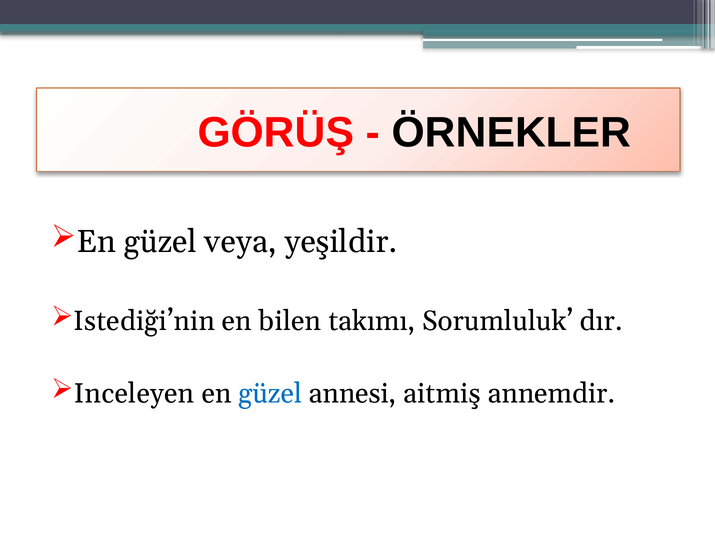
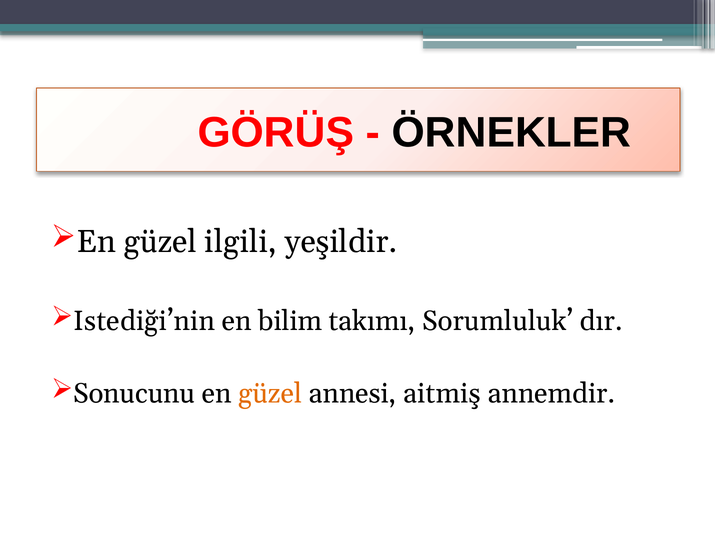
veya: veya -> ilgili (241, 242)
bilen: bilen -> bilim (290, 321)
Inceleyen: Inceleyen -> Sonucunu (134, 394)
güzel colour: blue -> orange (270, 394)
